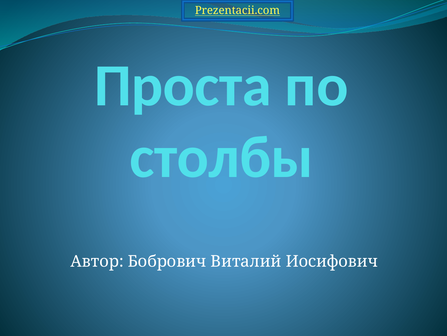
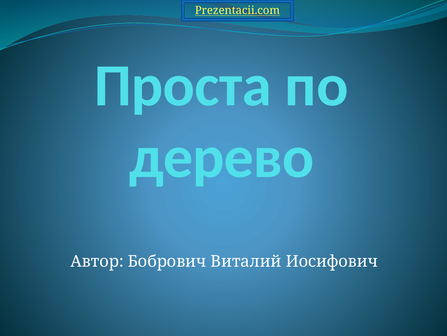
столбы: столбы -> дерево (222, 157)
